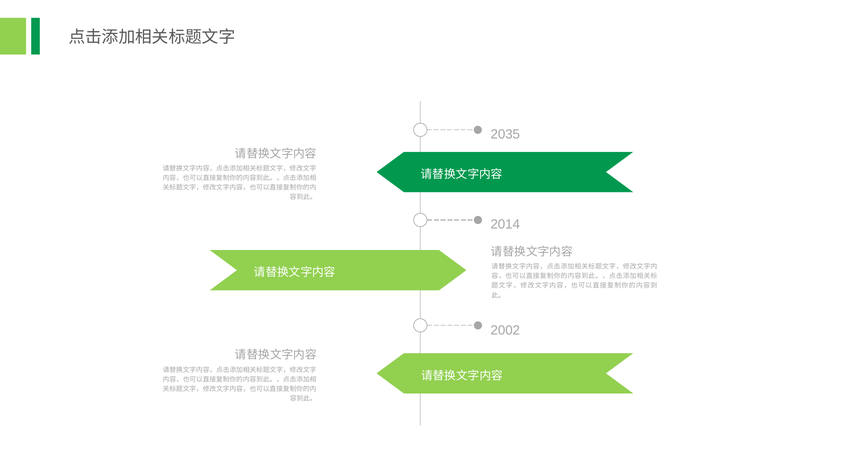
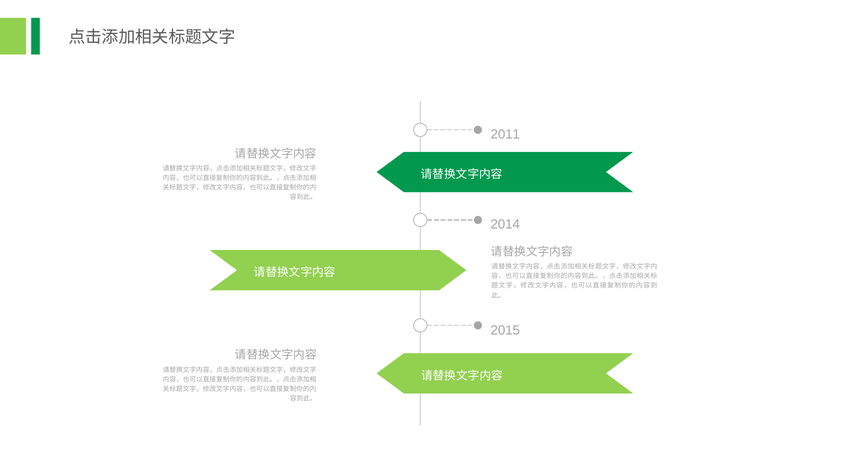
2035: 2035 -> 2011 (505, 134)
2002: 2002 -> 2015 (505, 331)
